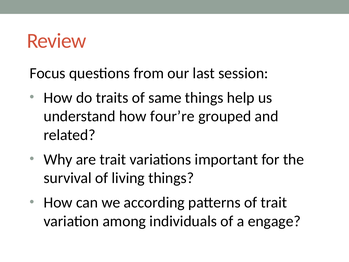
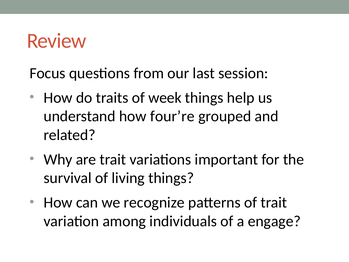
same: same -> week (165, 98)
according: according -> recognize (154, 202)
